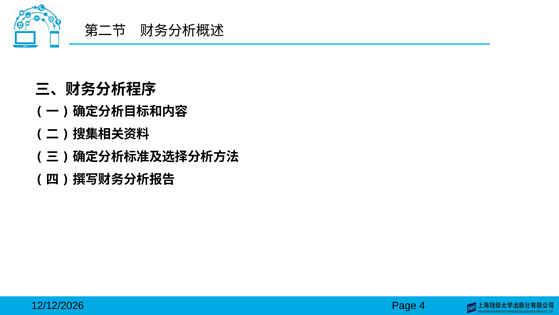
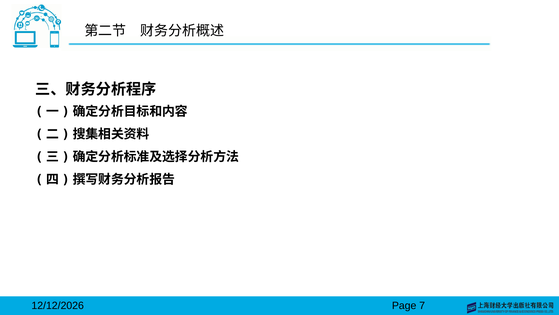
4: 4 -> 7 (422, 305)
